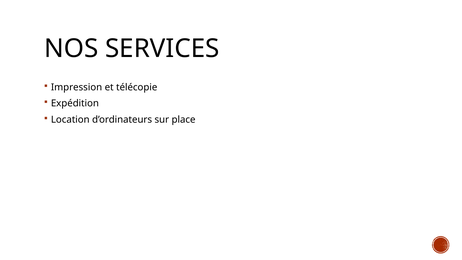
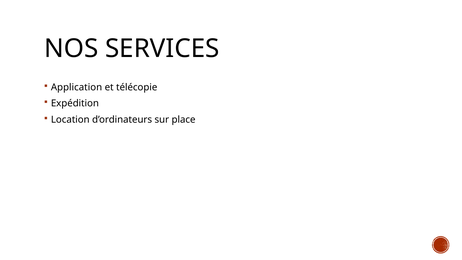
Impression: Impression -> Application (77, 87)
